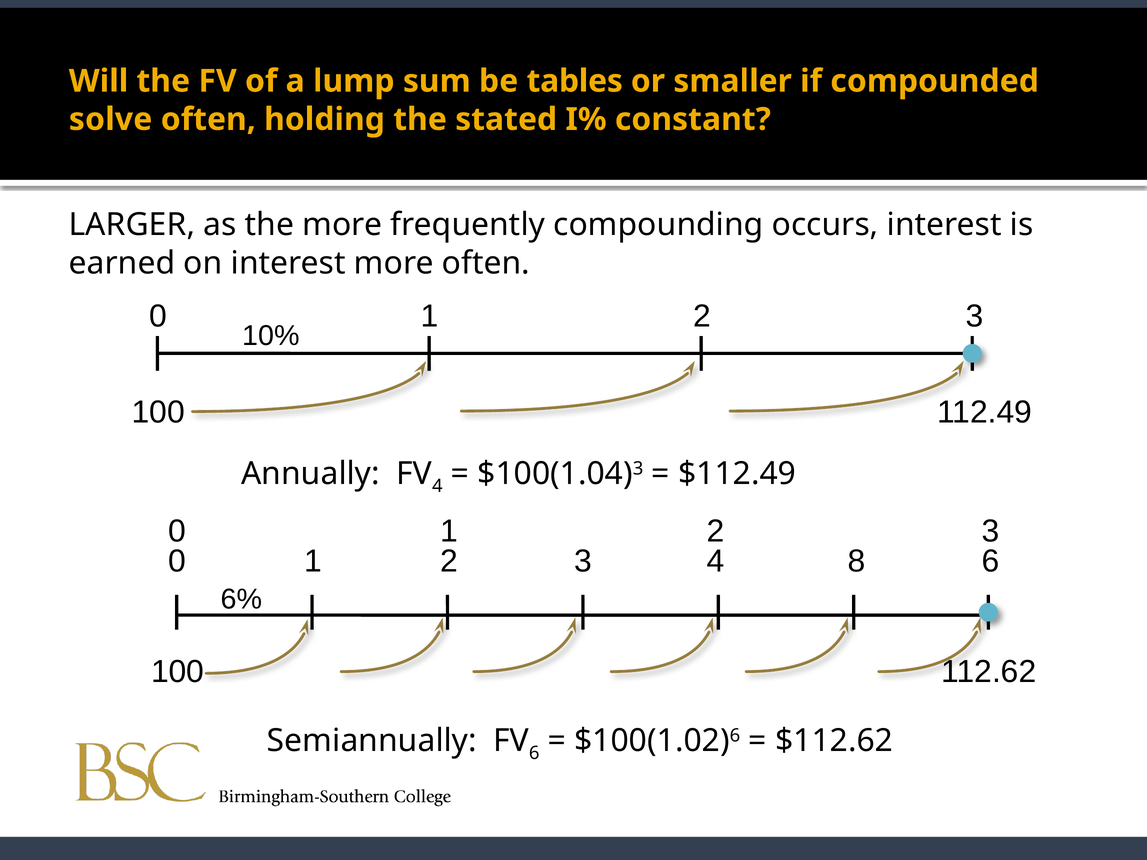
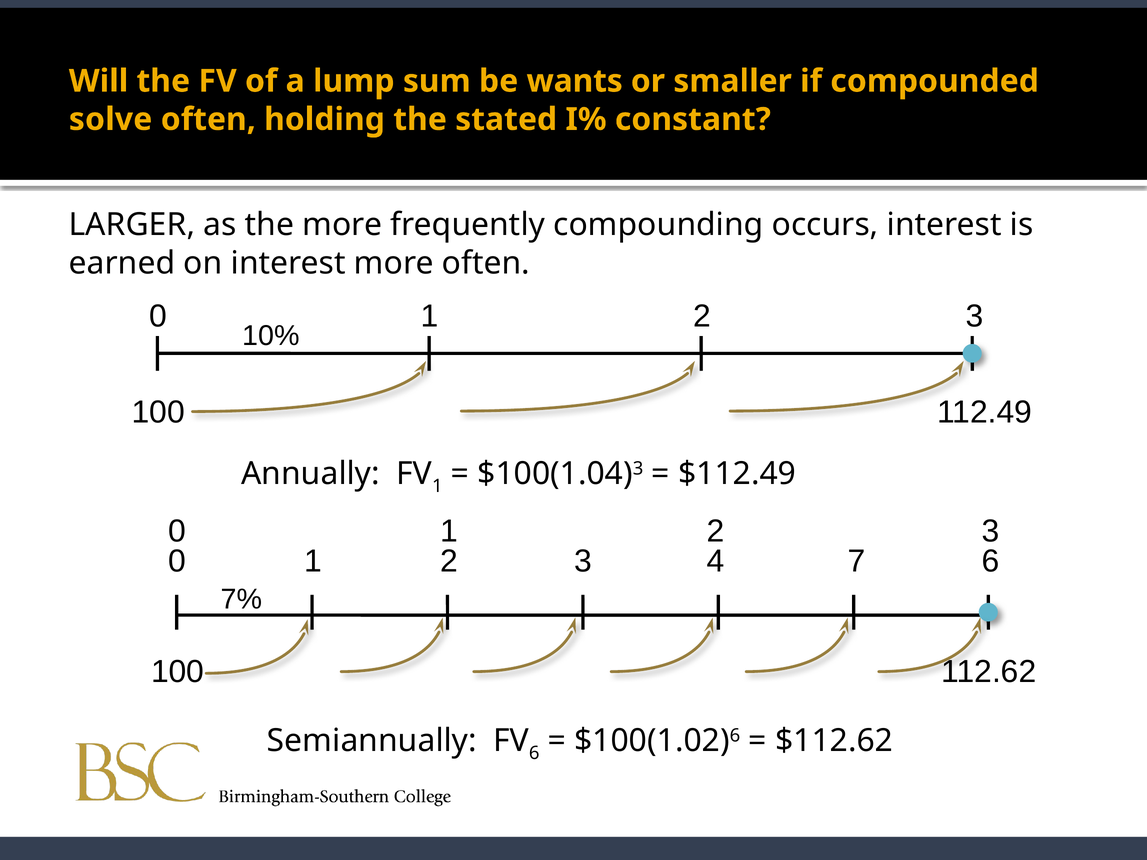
tables: tables -> wants (575, 81)
FV 4: 4 -> 1 (437, 486)
8: 8 -> 7 (857, 561)
6%: 6% -> 7% (241, 600)
